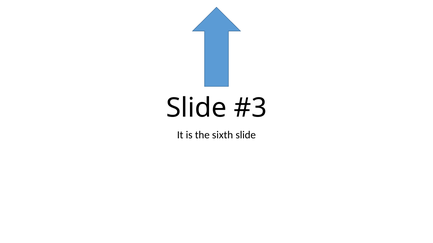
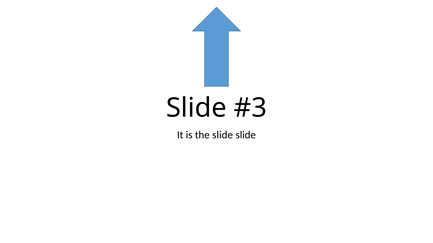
the sixth: sixth -> slide (223, 135)
